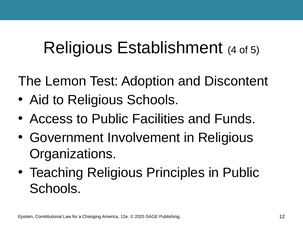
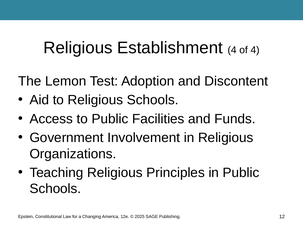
of 5: 5 -> 4 (255, 50)
